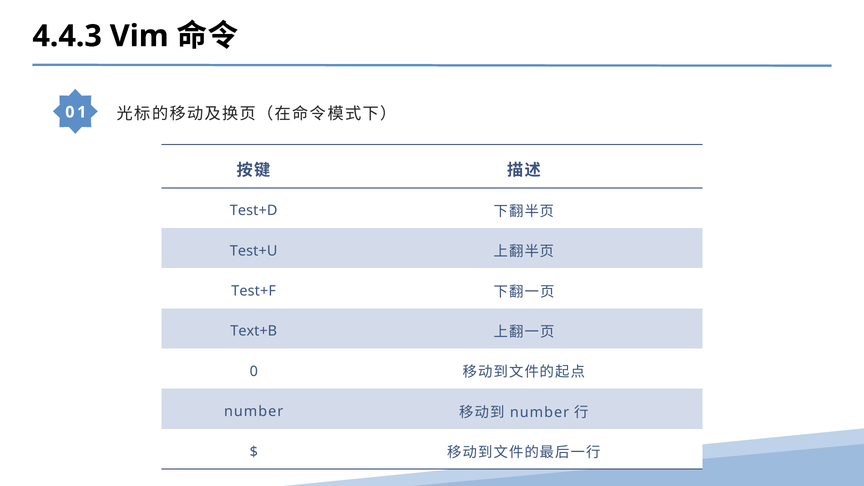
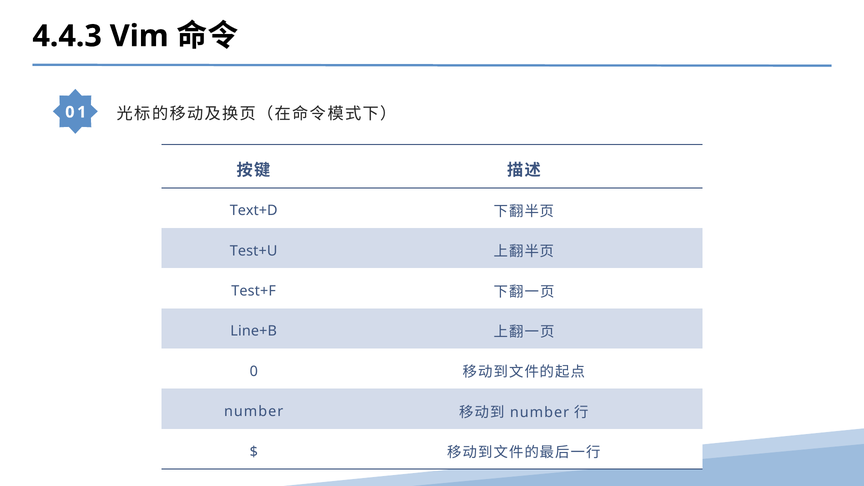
Test+D: Test+D -> Text+D (254, 211)
Text+B: Text+B -> Line+B (254, 331)
